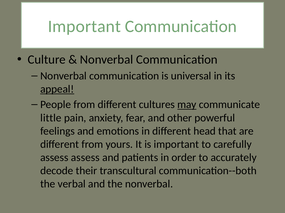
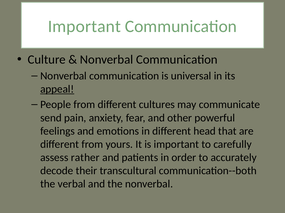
may underline: present -> none (187, 105)
little: little -> send (51, 118)
assess assess: assess -> rather (85, 158)
